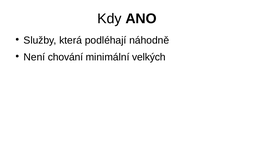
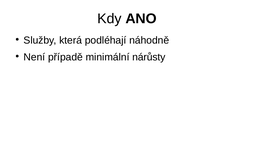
chování: chování -> případě (65, 57)
velkých: velkých -> nárůsty (149, 57)
